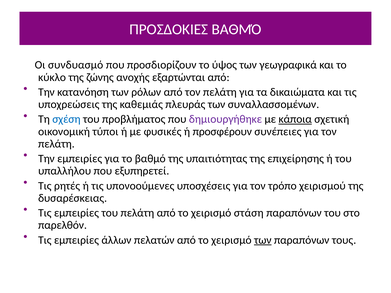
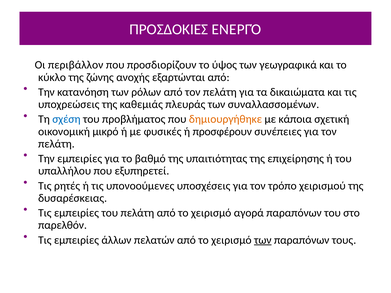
ΠΡΟΣΔΟΚΙΕΣ ΒΑΘΜΌ: ΒΑΘΜΌ -> ΕΝΕΡΓΌ (236, 29)
συνδυασμό: συνδυασμό -> περιβάλλον (76, 65)
δημιουργήθηκε colour: purple -> orange (225, 119)
κάποια underline: present -> none (295, 119)
τύποι: τύποι -> μικρό (105, 132)
στάση: στάση -> αγορά (249, 213)
